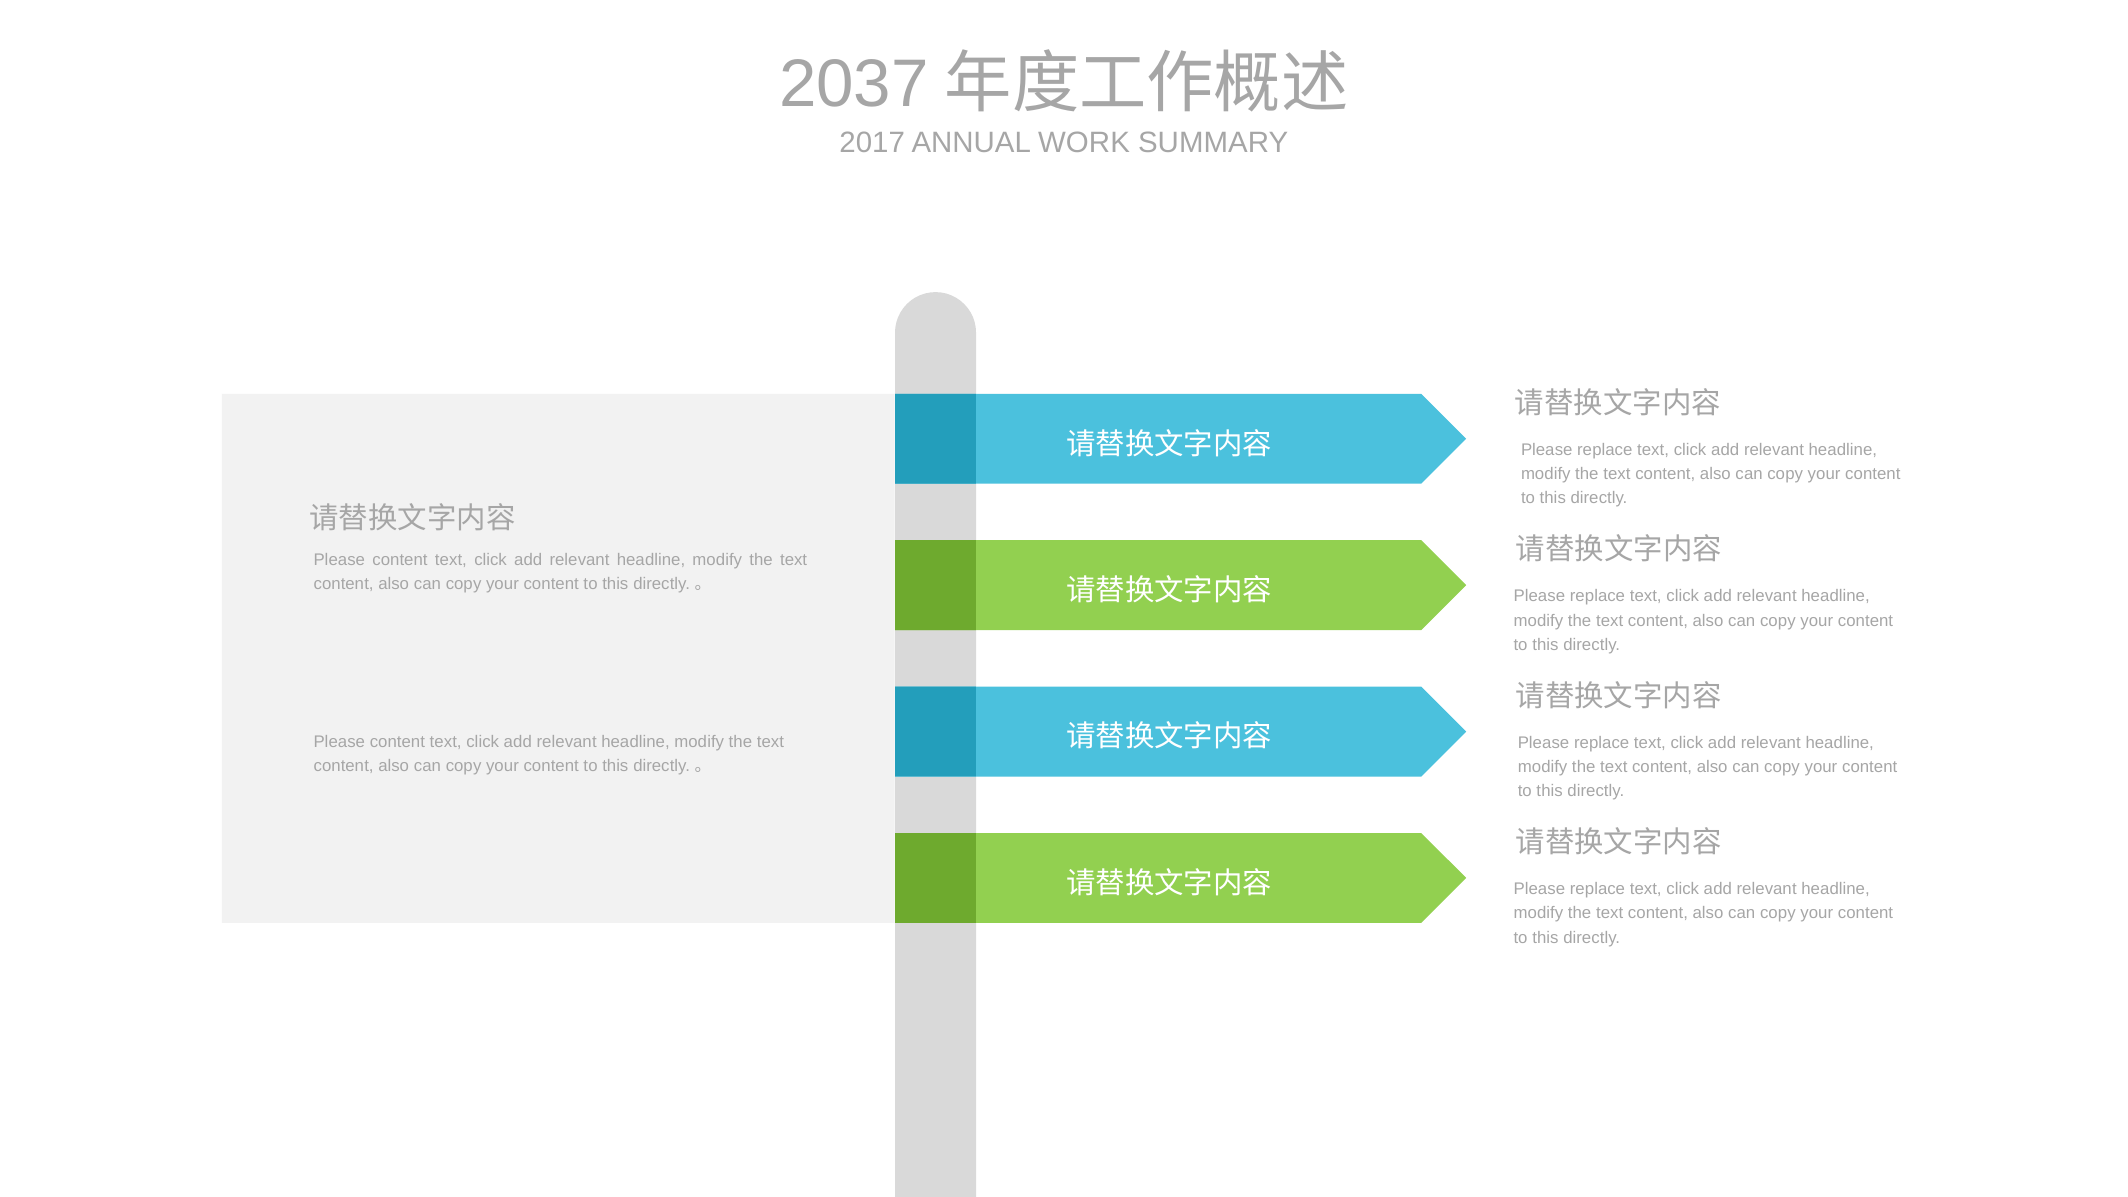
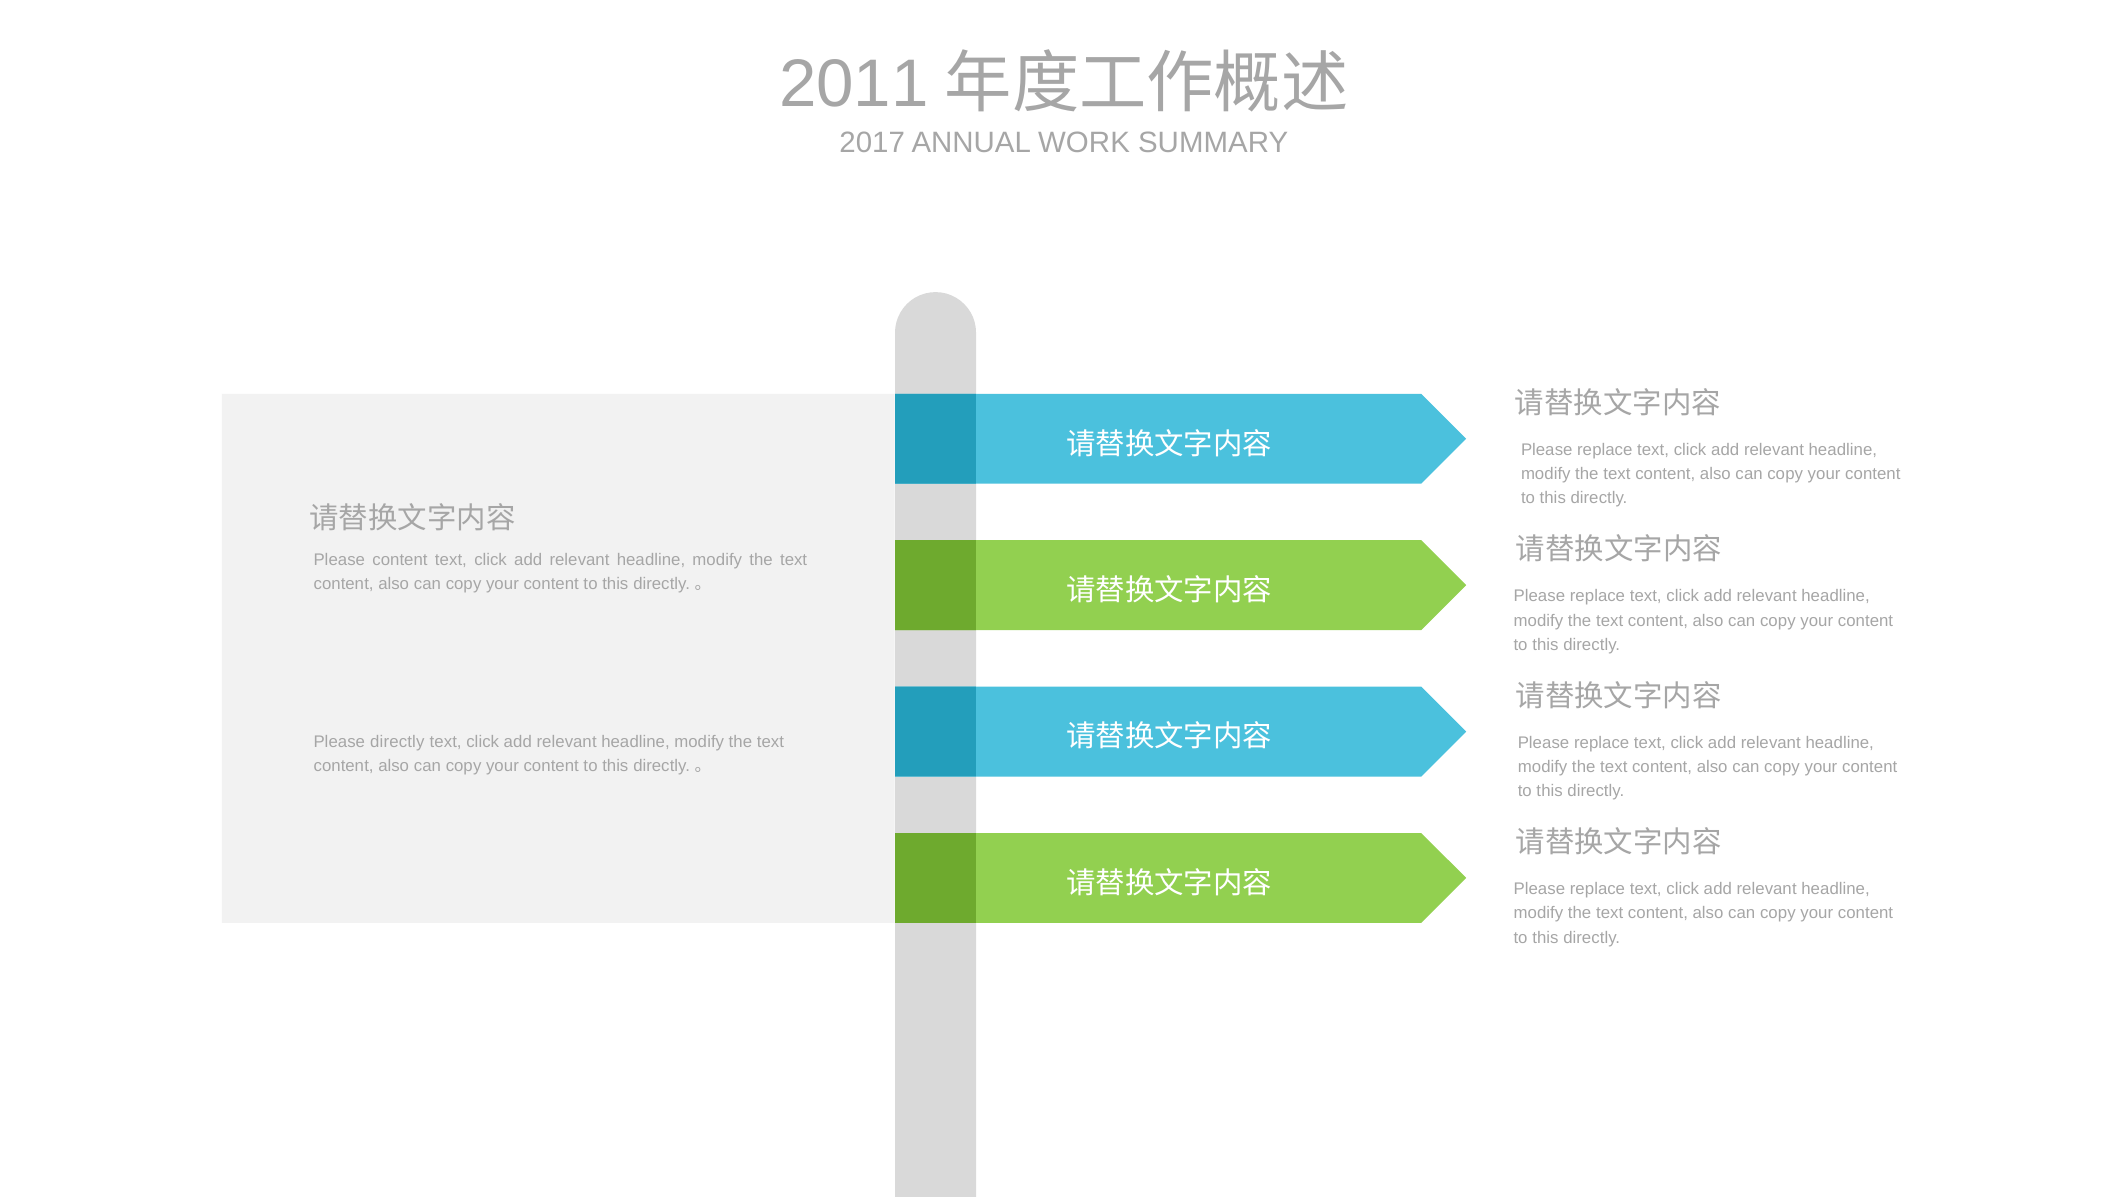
2037: 2037 -> 2011 (854, 84)
content: content -> directly (397, 742)
